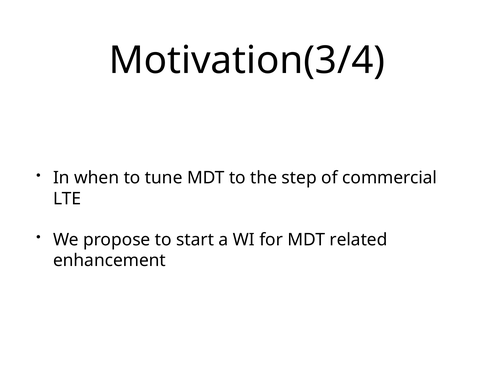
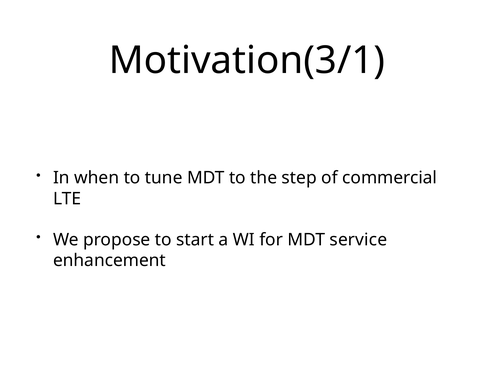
Motivation(3/4: Motivation(3/4 -> Motivation(3/1 (247, 61)
related: related -> service (358, 240)
